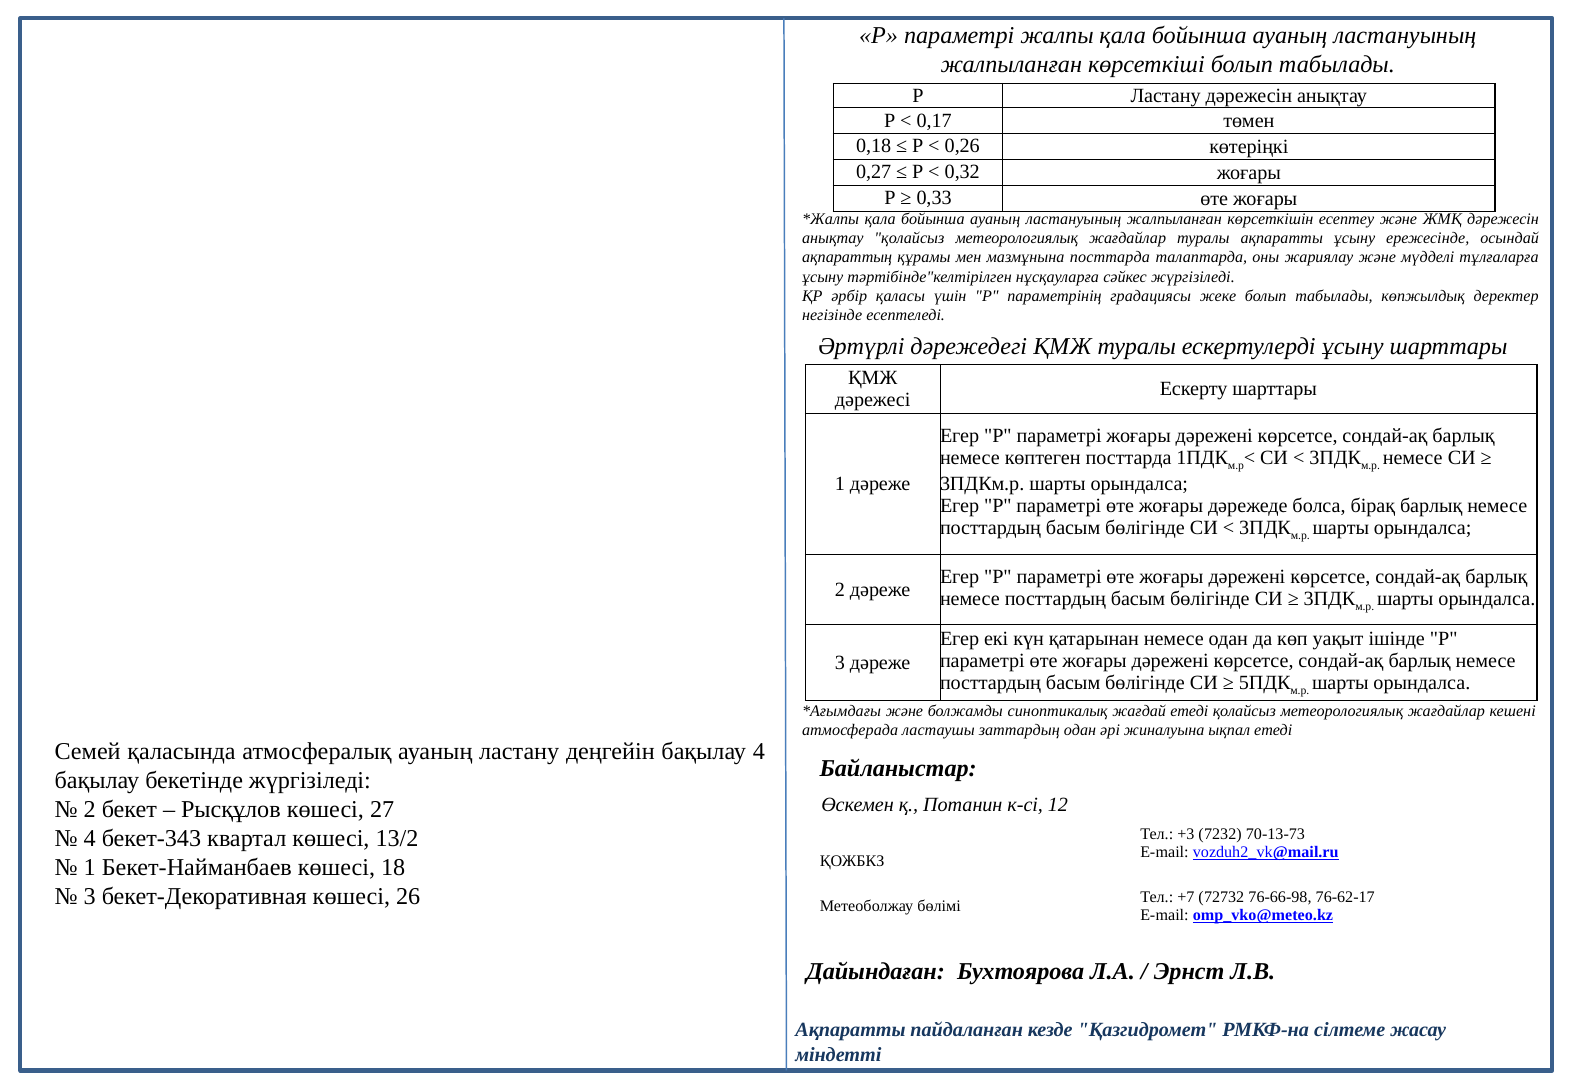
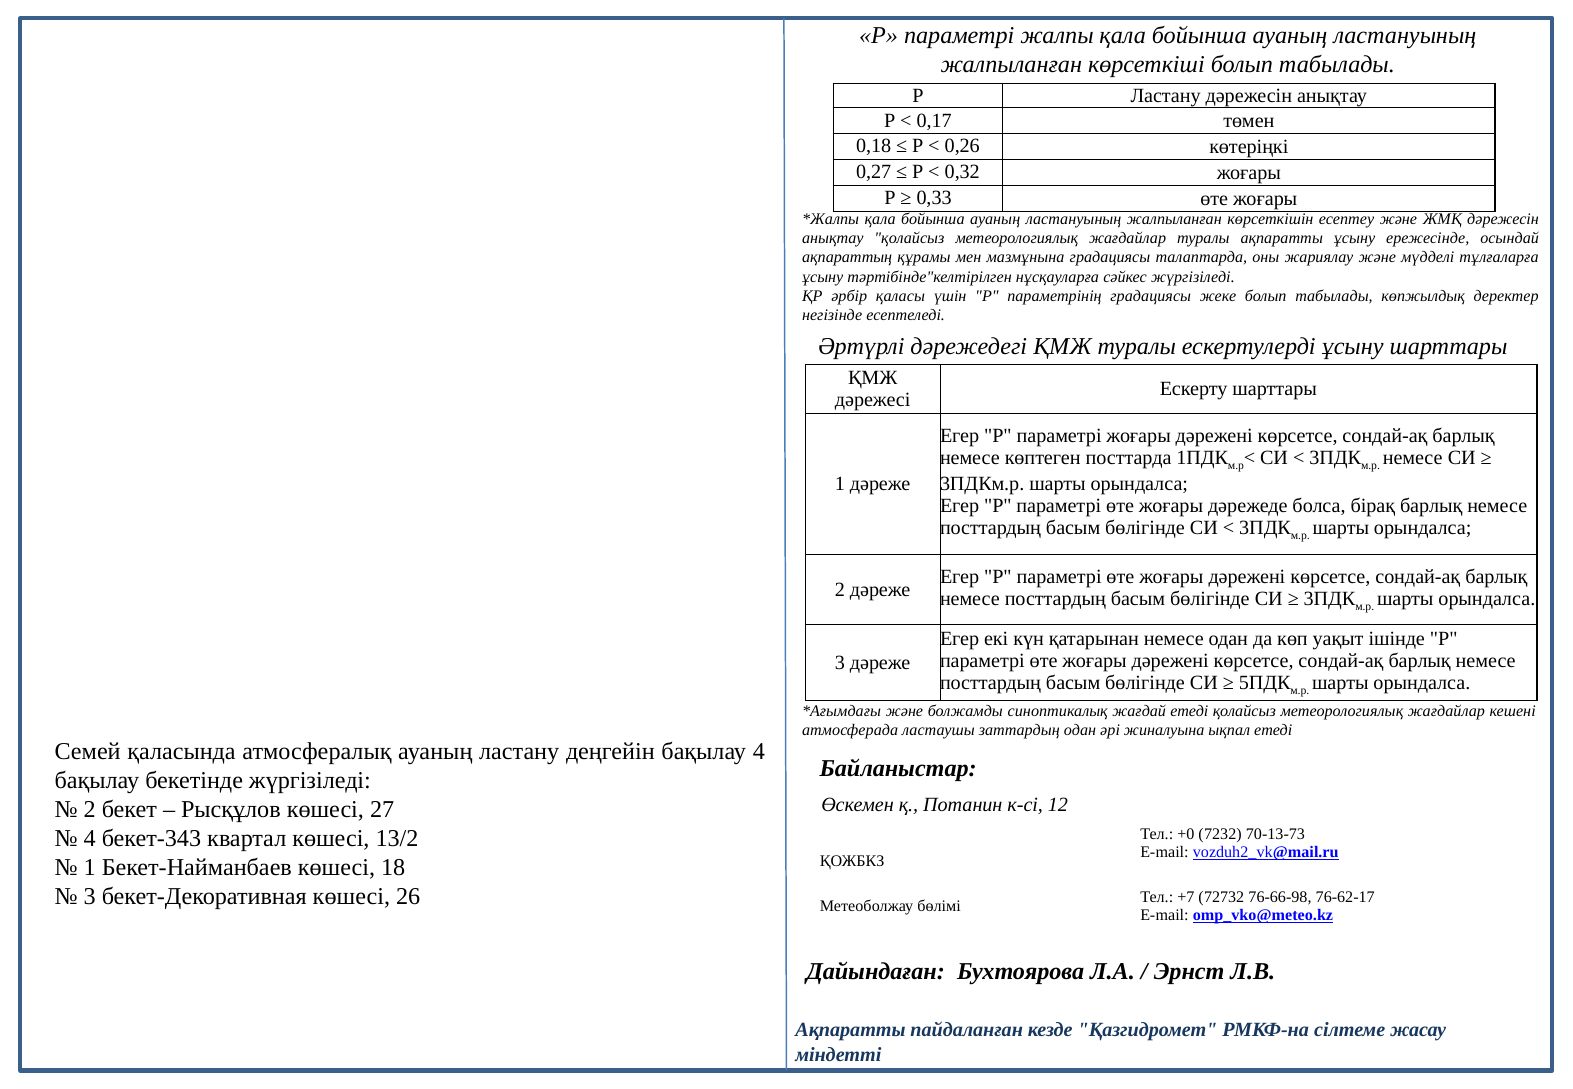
мазмұнына посттарда: посттарда -> градациясы (1110, 258)
+3: +3 -> +0 (1186, 834)
